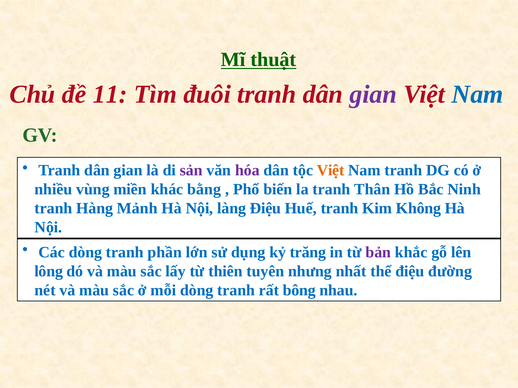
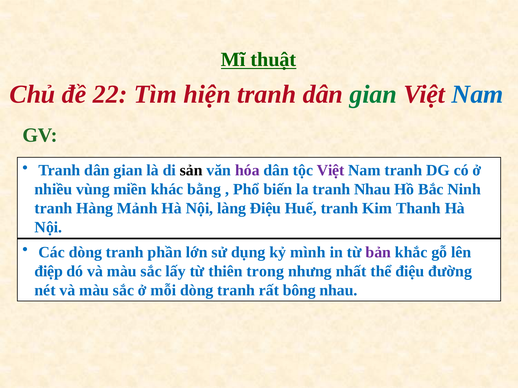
11: 11 -> 22 (110, 94)
đuôi: đuôi -> hiện (207, 94)
gian colour: purple -> green (373, 94)
sản colour: purple -> black (191, 171)
Việt colour: orange -> purple (331, 171)
tranh Thân: Thân -> Nhau (372, 190)
Không: Không -> Thanh (418, 209)
trăng: trăng -> mình (308, 253)
lông: lông -> điệp (49, 272)
tuyên: tuyên -> trong (265, 272)
